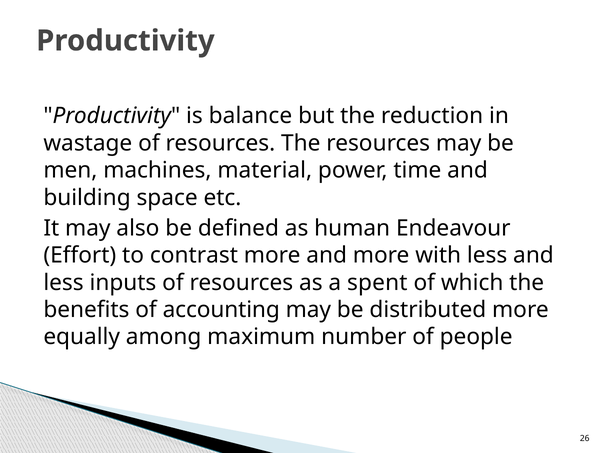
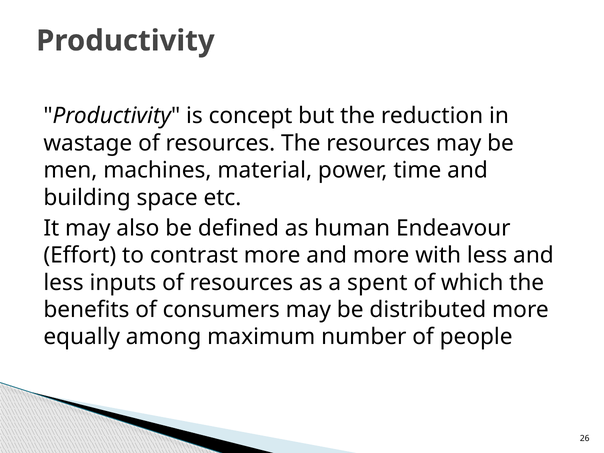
balance: balance -> concept (251, 116)
accounting: accounting -> consumers (221, 310)
